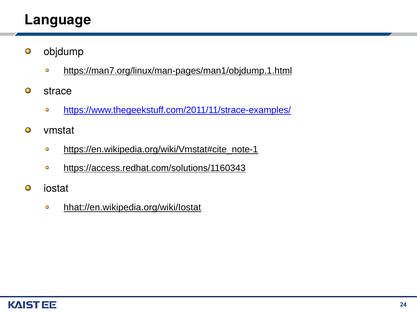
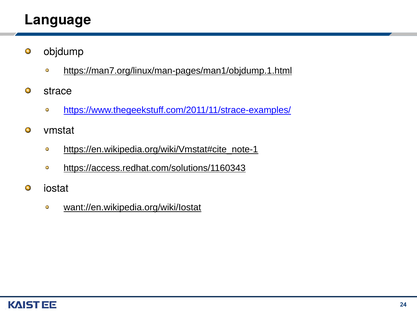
hhat://en.wikipedia.org/wiki/Iostat: hhat://en.wikipedia.org/wiki/Iostat -> want://en.wikipedia.org/wiki/Iostat (132, 207)
